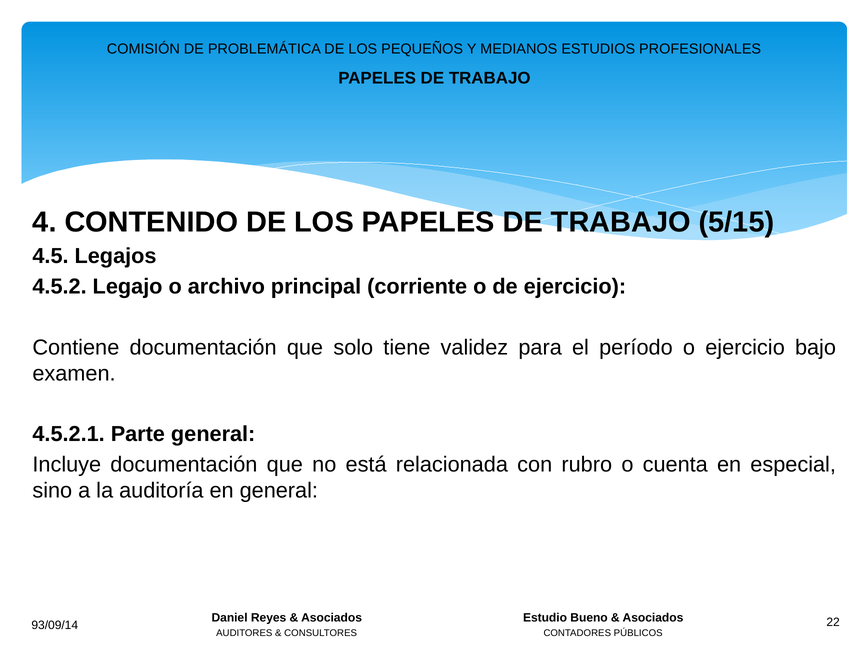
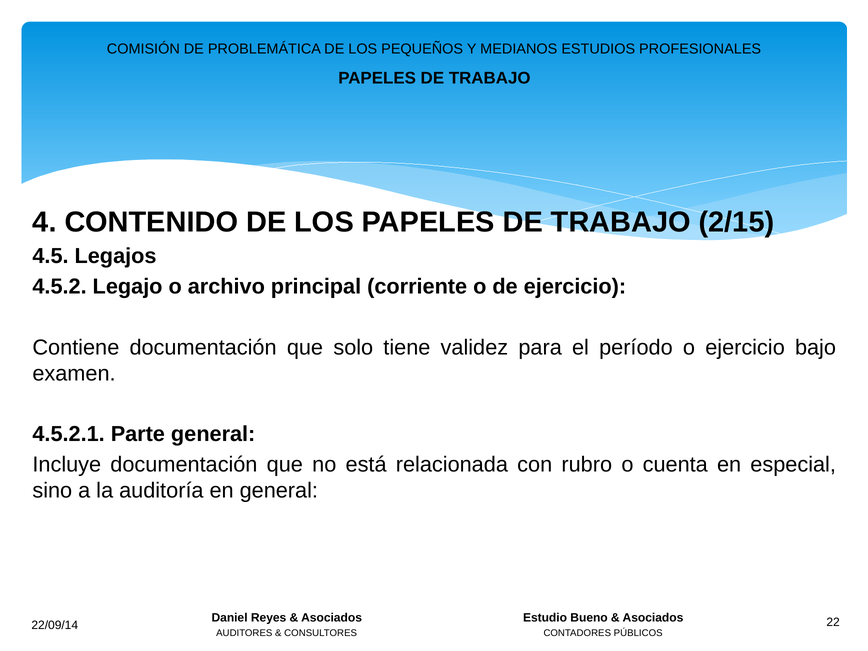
5/15: 5/15 -> 2/15 (737, 222)
93/09/14: 93/09/14 -> 22/09/14 (55, 625)
